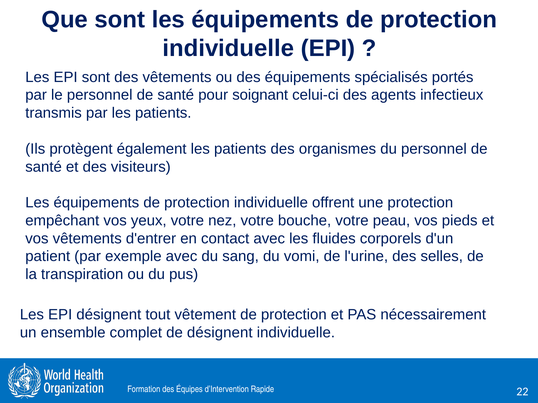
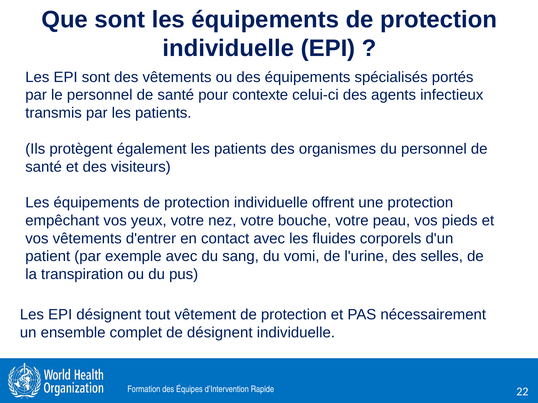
soignant: soignant -> contexte (260, 95)
